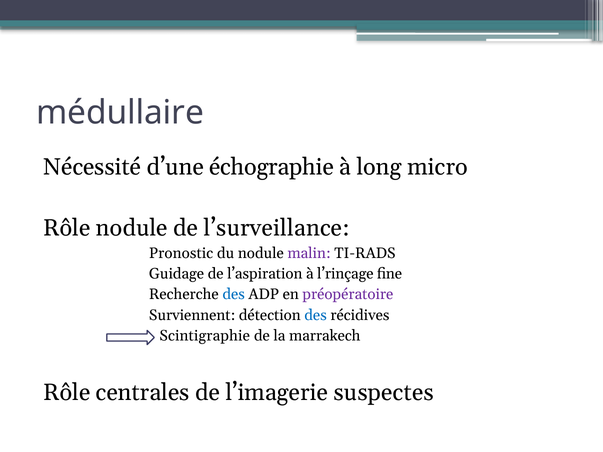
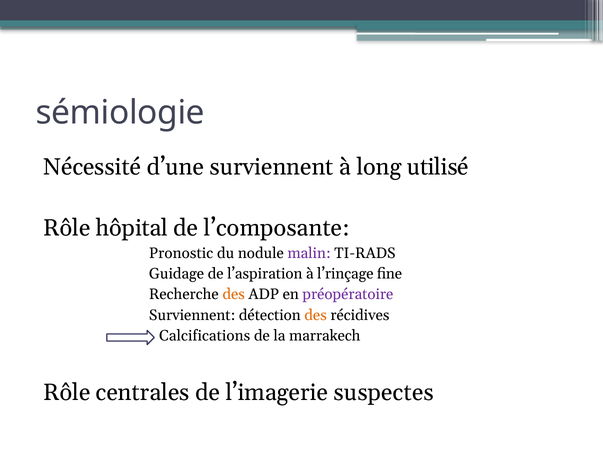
médullaire: médullaire -> sémiologie (120, 113)
d’une échographie: échographie -> surviennent (271, 167)
micro: micro -> utilisé (438, 167)
Rôle nodule: nodule -> hôpital (132, 228)
l’surveillance: l’surveillance -> l’composante (277, 228)
des colour: blue -> orange (234, 295)
des colour: blue -> orange (316, 315)
Scintigraphie: Scintigraphie -> Calcifications (205, 336)
